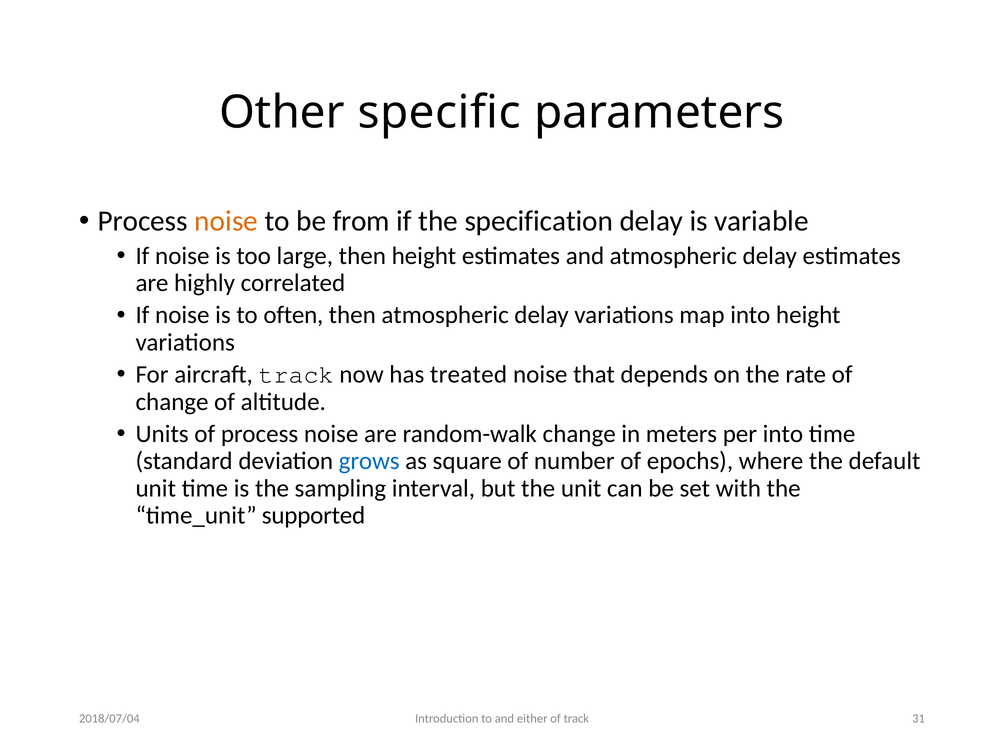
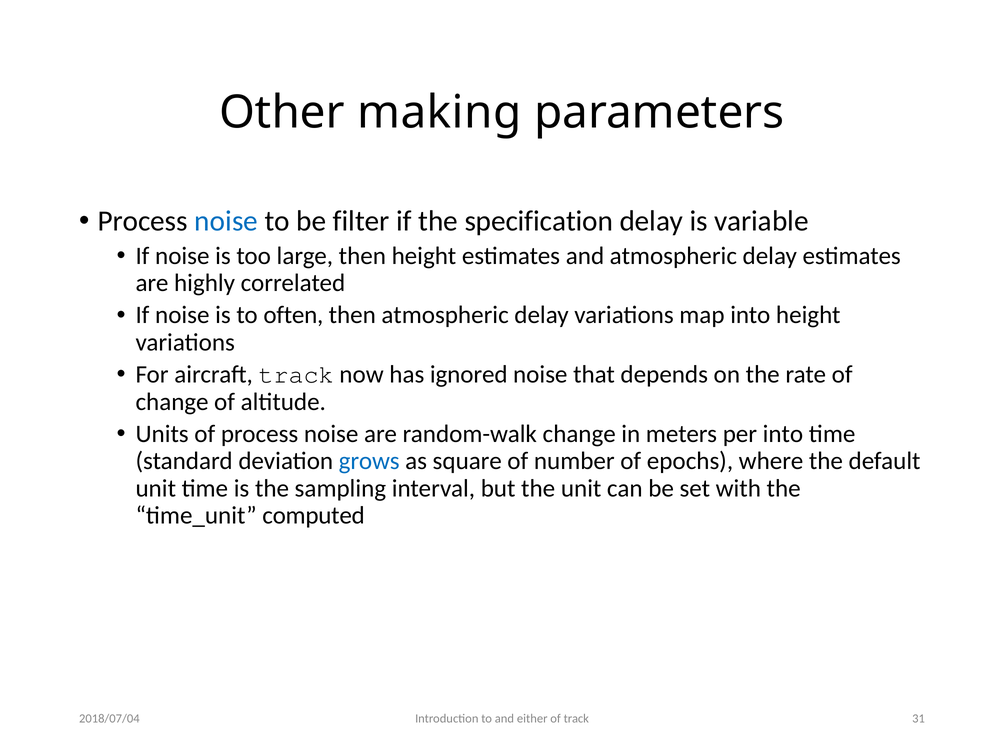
specific: specific -> making (439, 113)
noise colour: orange -> blue (226, 221)
from: from -> filter (361, 221)
treated: treated -> ignored (469, 375)
supported: supported -> computed (314, 515)
